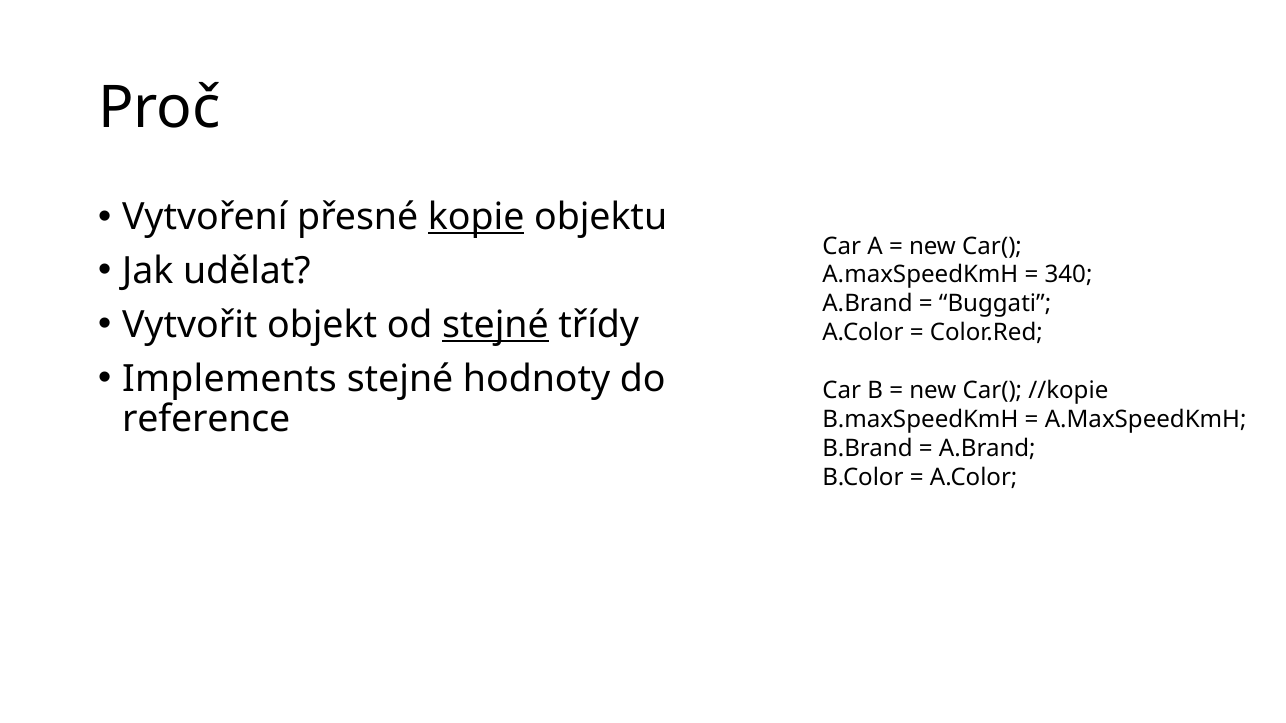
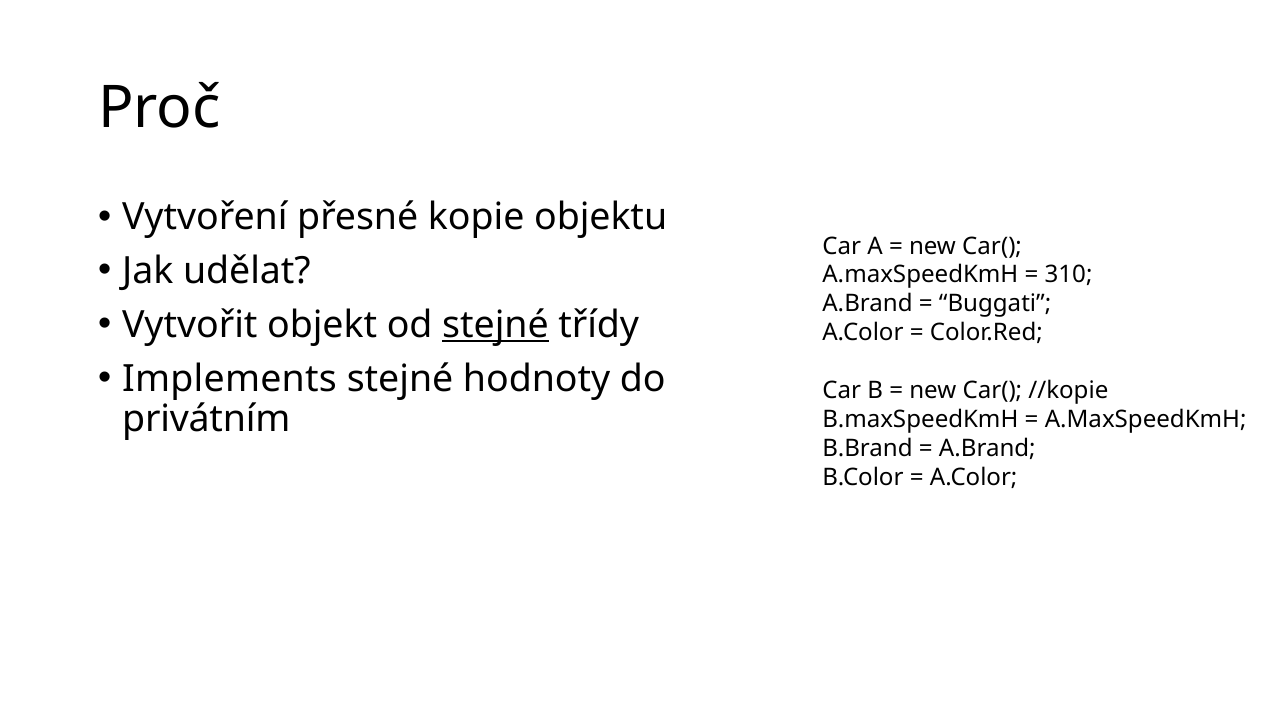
kopie underline: present -> none (476, 217)
340: 340 -> 310 (1069, 275)
reference: reference -> privátním (206, 419)
